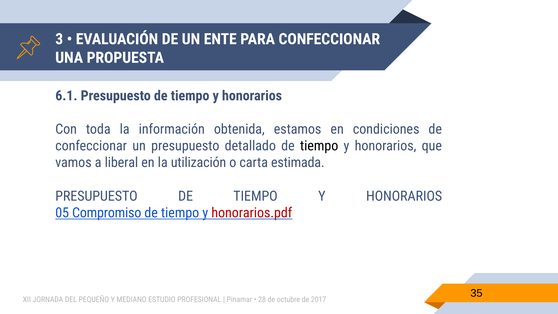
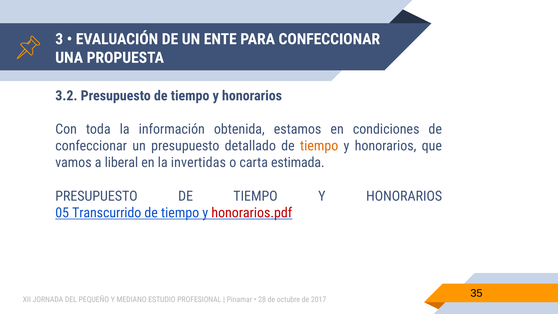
6.1: 6.1 -> 3.2 (66, 96)
tiempo colour: black -> orange (319, 146)
utilización: utilización -> invertidas (198, 163)
Compromiso: Compromiso -> Transcurrido (107, 213)
